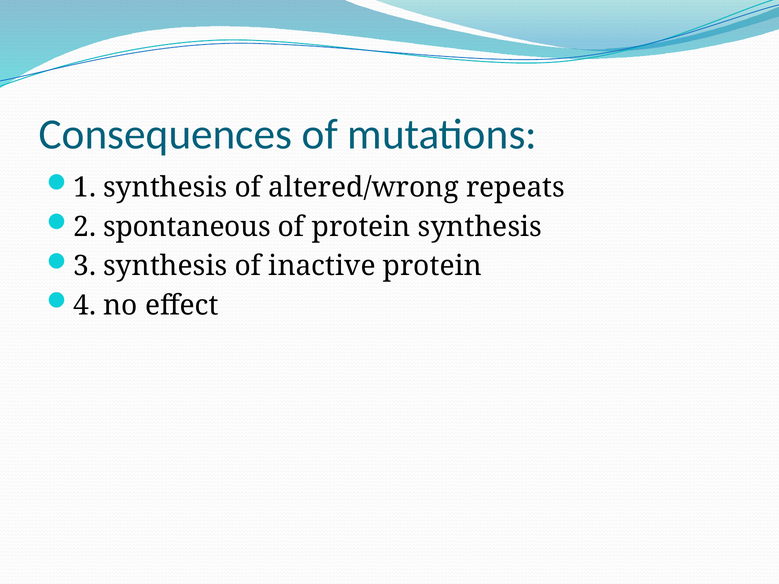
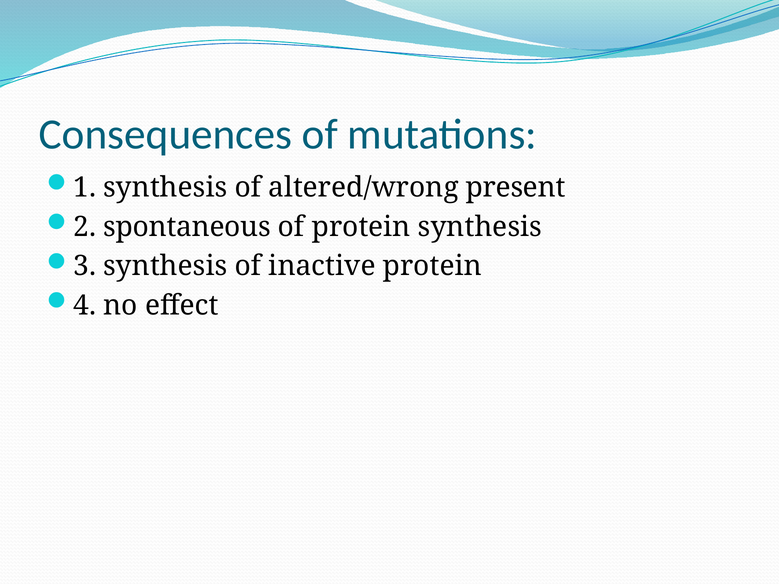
repeats: repeats -> present (516, 188)
